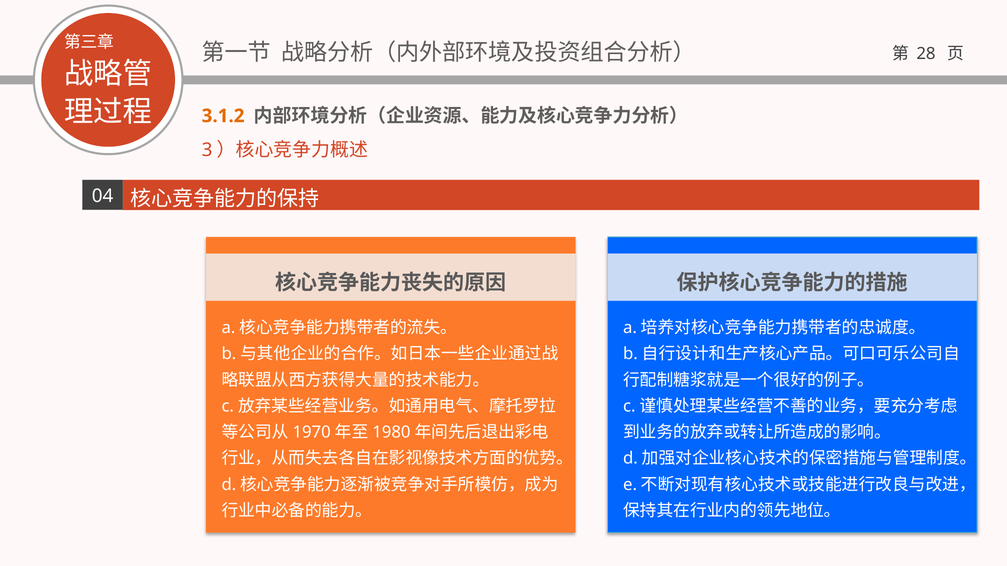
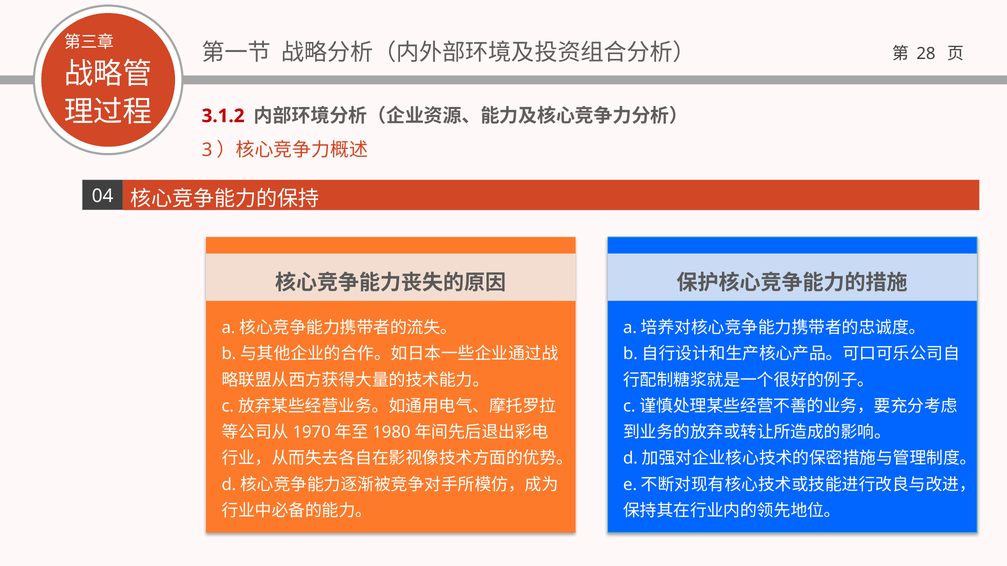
3.1.2 colour: orange -> red (223, 116)
